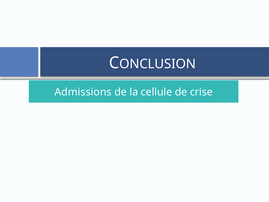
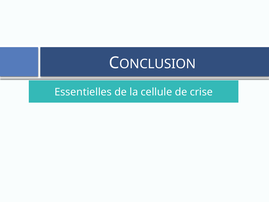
Admissions: Admissions -> Essentielles (83, 92)
